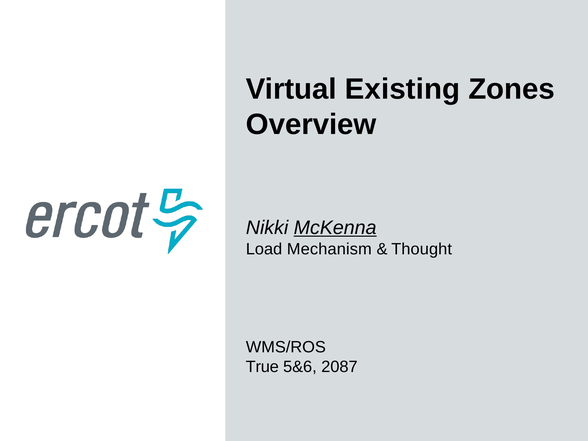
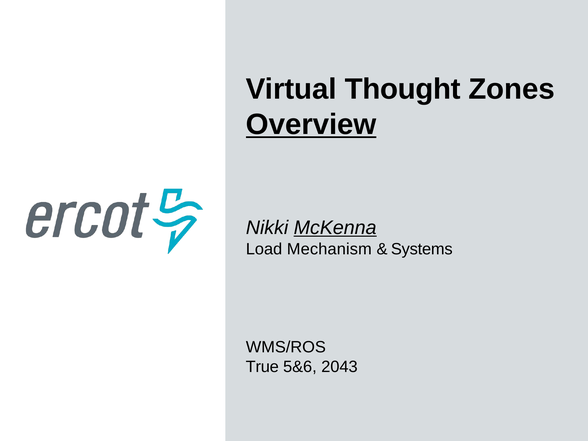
Existing: Existing -> Thought (403, 89)
Overview underline: none -> present (311, 125)
Thought: Thought -> Systems (422, 249)
2087: 2087 -> 2043 (339, 367)
